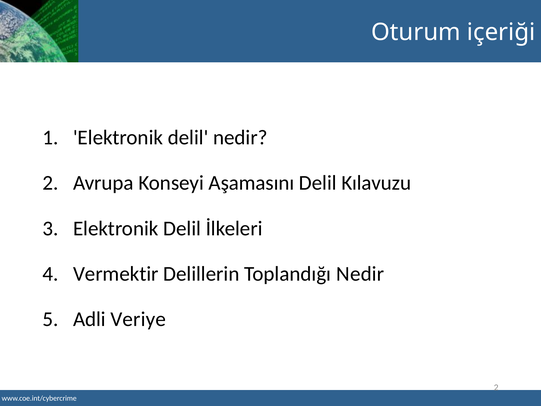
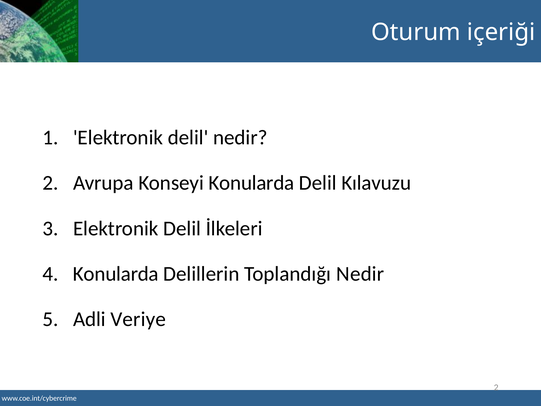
Konseyi Aşamasını: Aşamasını -> Konularda (251, 183)
Vermektir: Vermektir -> Konularda (116, 274)
